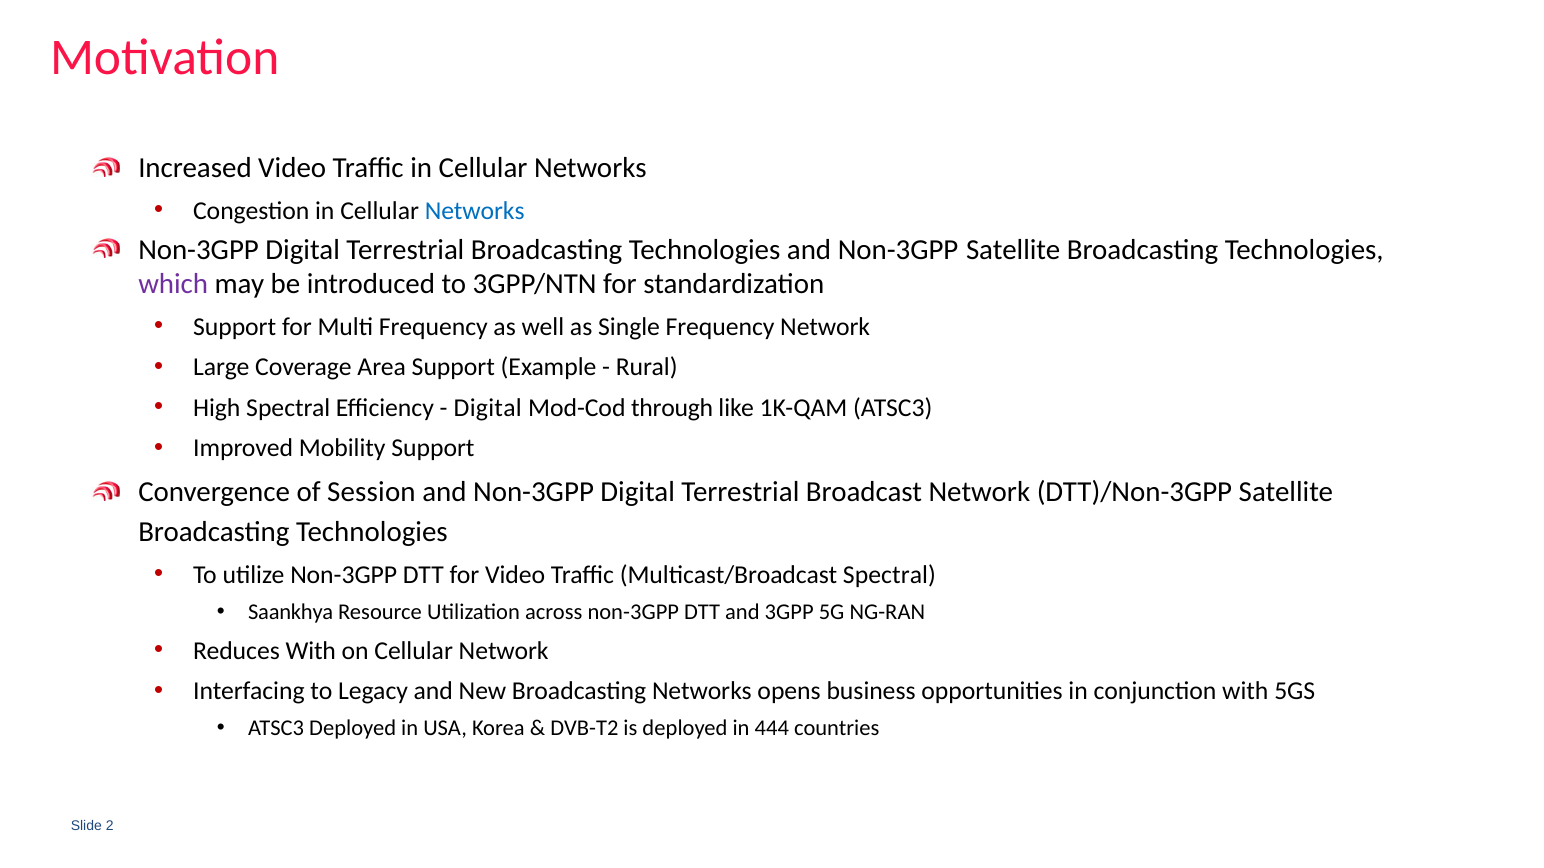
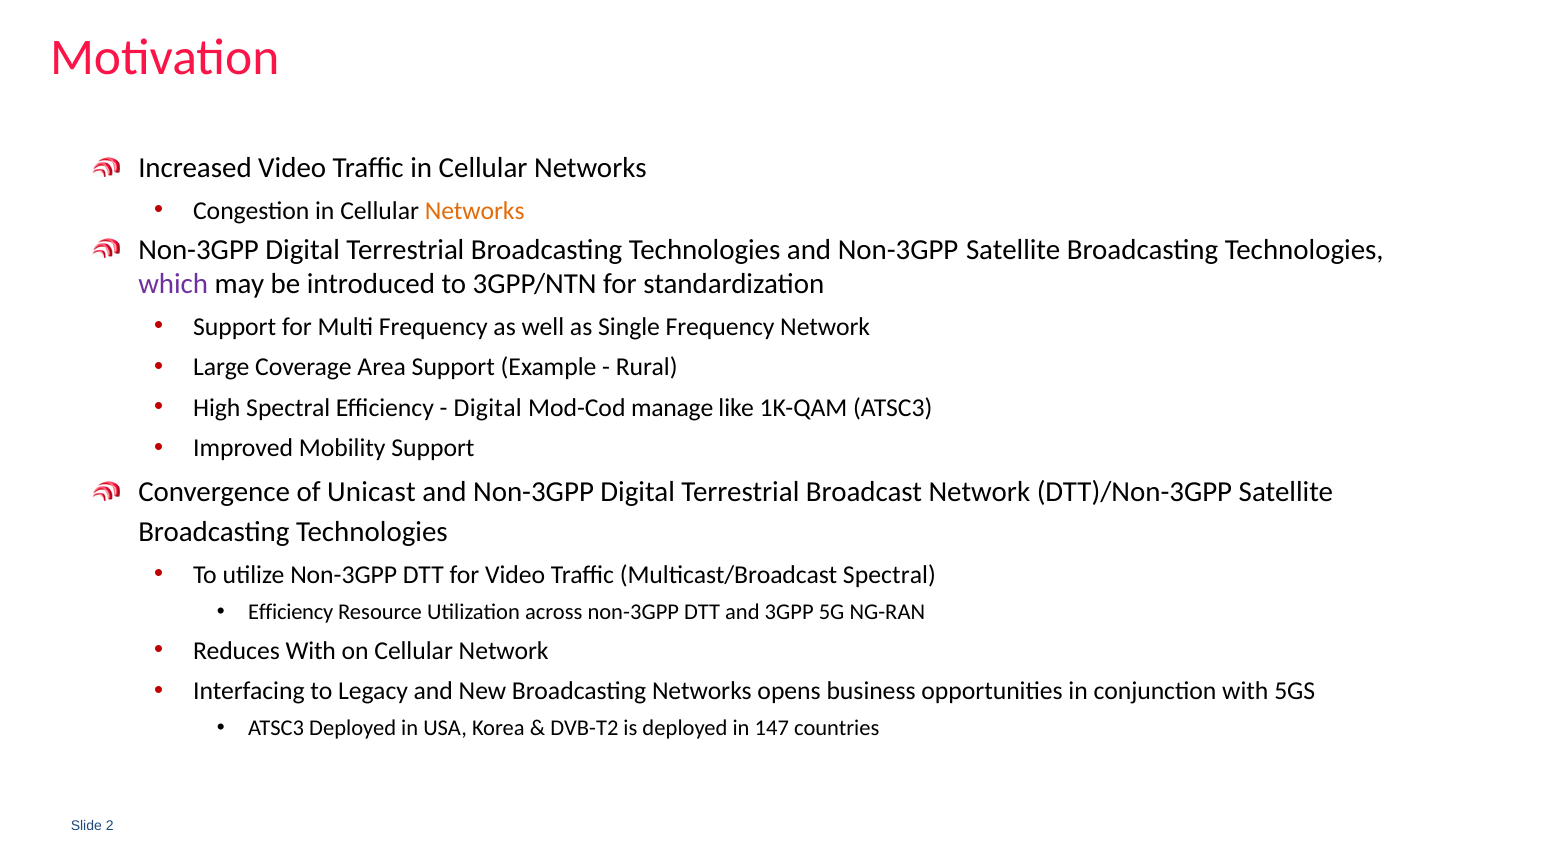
Networks colour: blue -> orange (475, 211)
through: through -> manage (672, 408)
Session: Session -> Unicast (371, 493)
Saankhya: Saankhya -> Efficiency (291, 612)
444: 444 -> 147 (772, 729)
